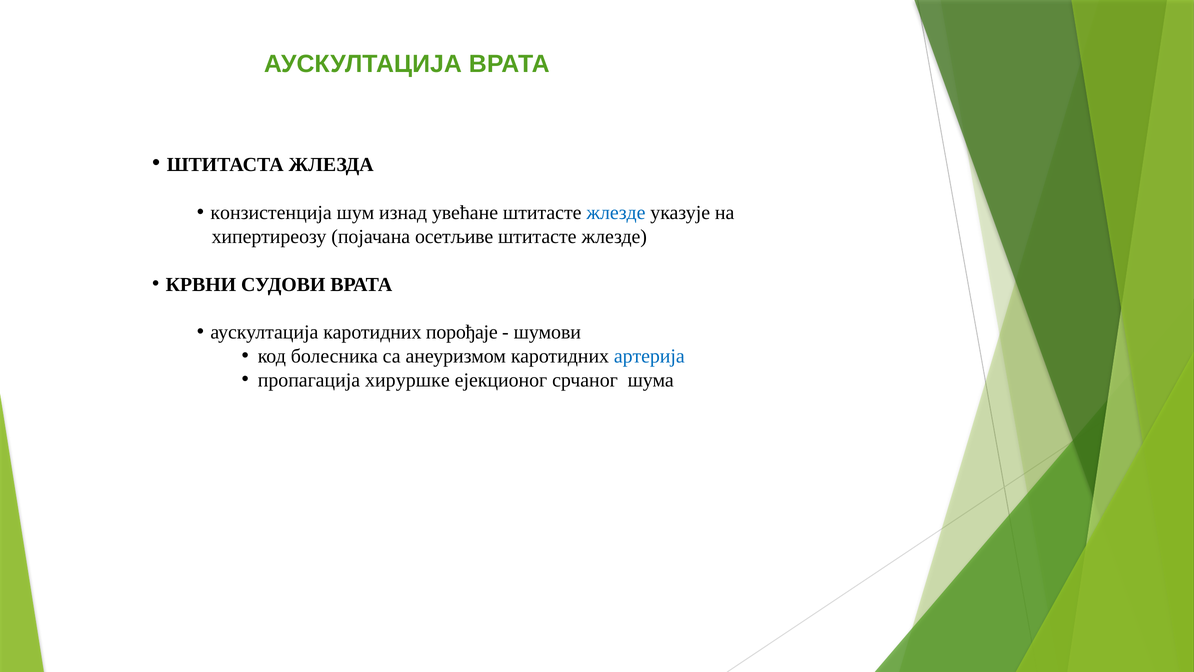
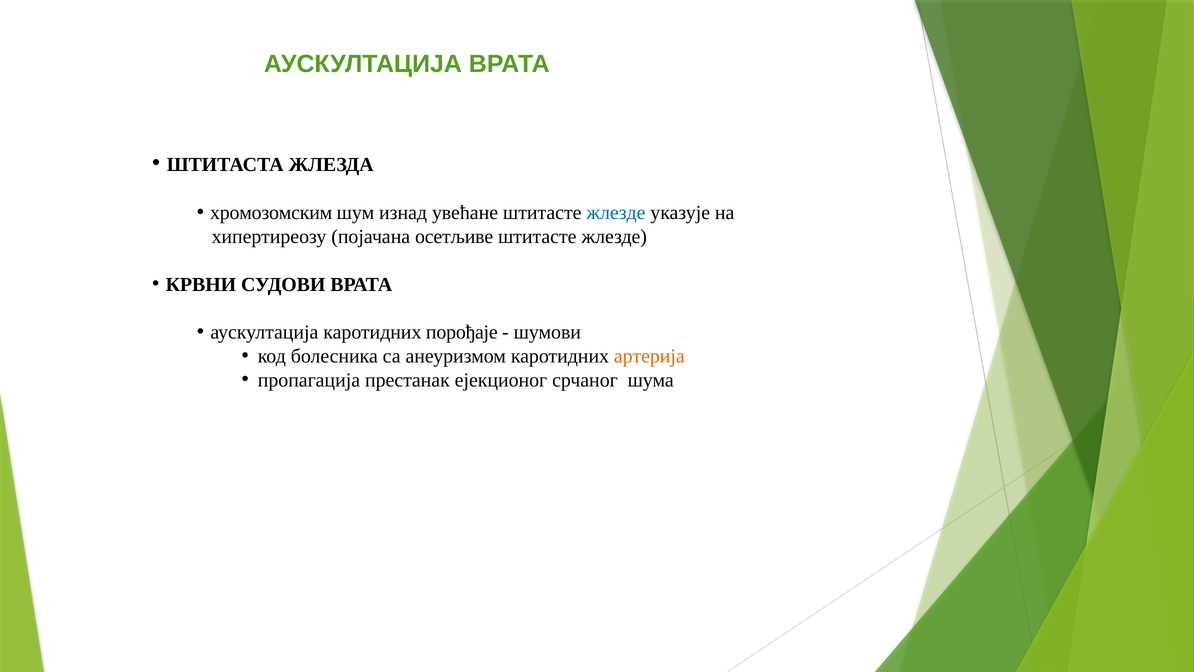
конзистенција: конзистенција -> хромозомским (271, 213)
артерија colour: blue -> orange (649, 356)
хируршке: хируршке -> престанак (407, 380)
